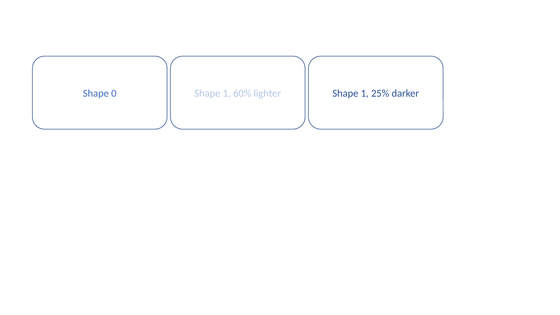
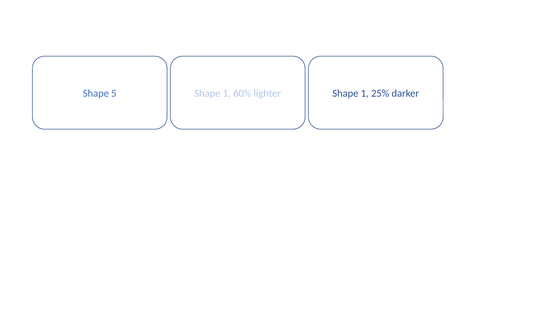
0: 0 -> 5 (114, 93)
